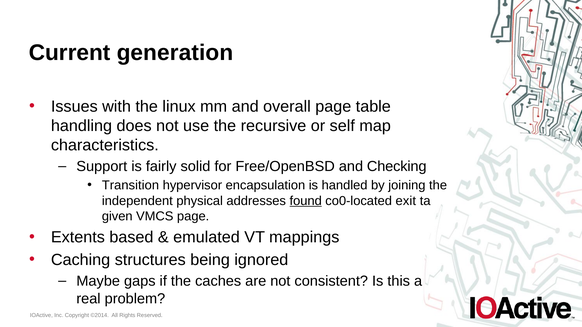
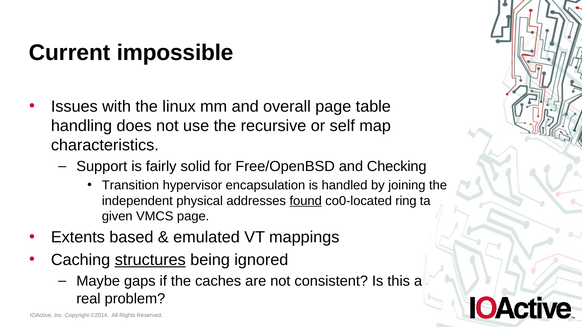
generation: generation -> impossible (175, 53)
exit: exit -> ring (406, 201)
structures underline: none -> present (150, 260)
